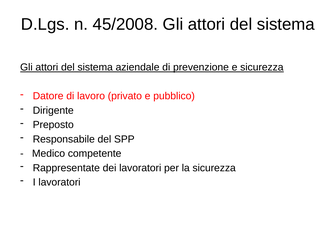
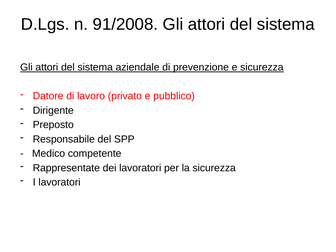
45/2008: 45/2008 -> 91/2008 (125, 24)
